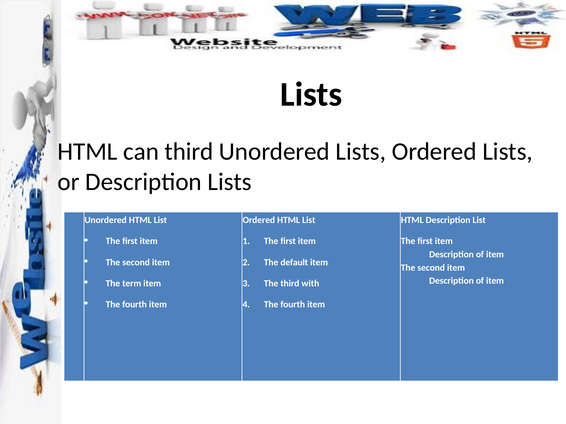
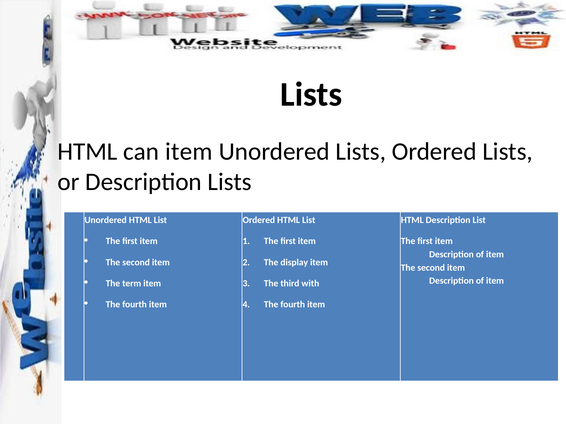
can third: third -> item (189, 152)
default: default -> display (294, 263)
